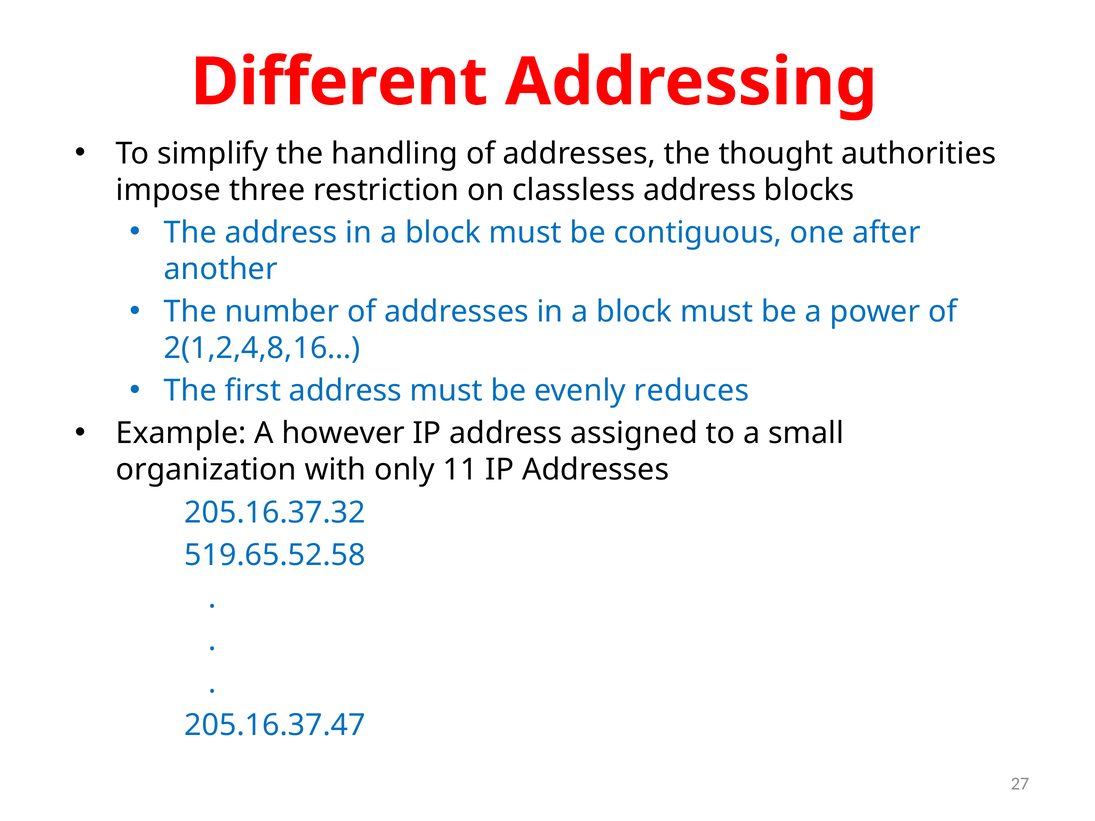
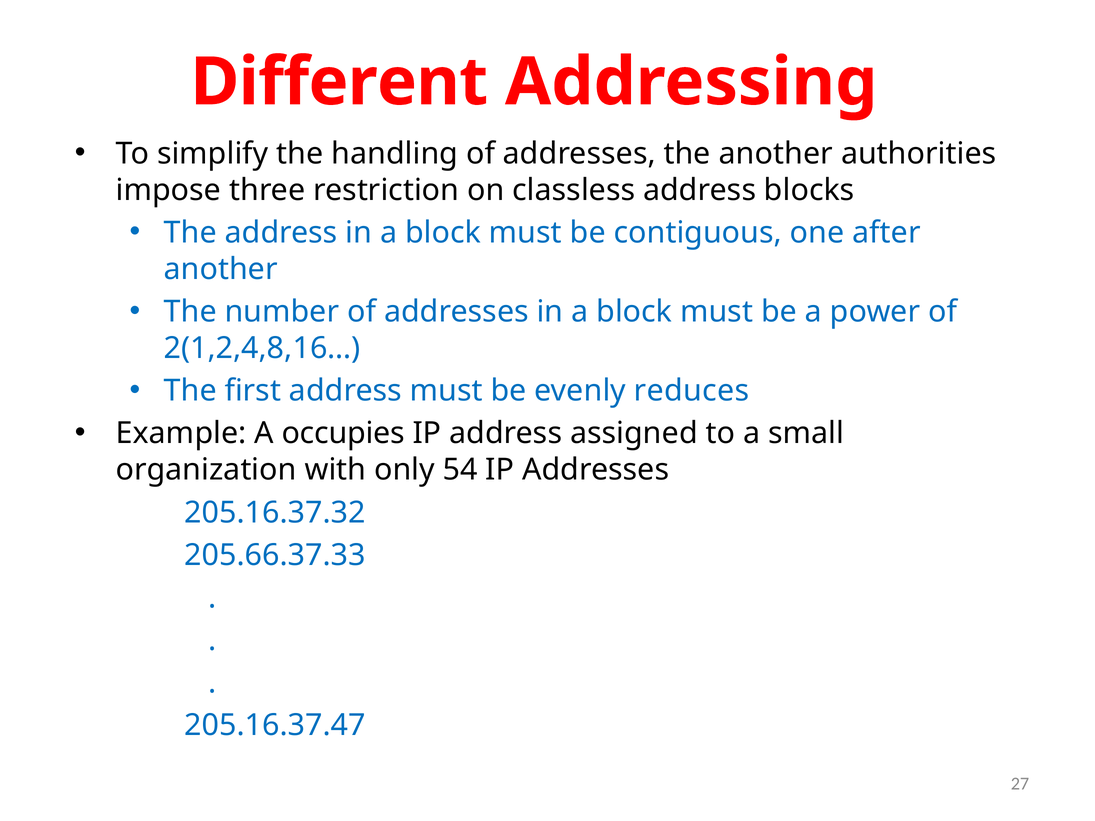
the thought: thought -> another (776, 154)
however: however -> occupies (343, 434)
11: 11 -> 54 (460, 470)
519.65.52.58: 519.65.52.58 -> 205.66.37.33 (275, 555)
